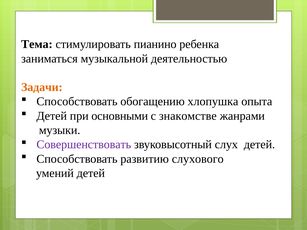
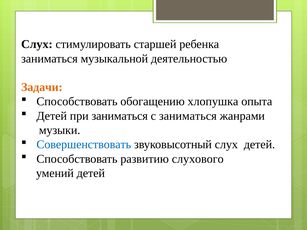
Тема: Тема -> Слух (37, 44)
пианино: пианино -> старшей (155, 44)
при основными: основными -> заниматься (120, 116)
с знакомстве: знакомстве -> заниматься (188, 116)
Совершенствовать colour: purple -> blue (84, 145)
